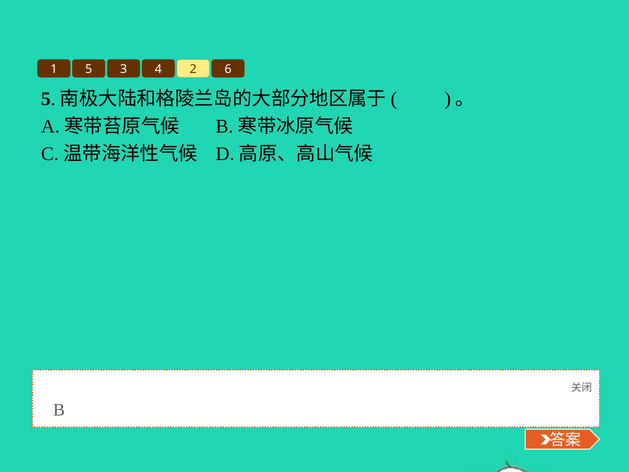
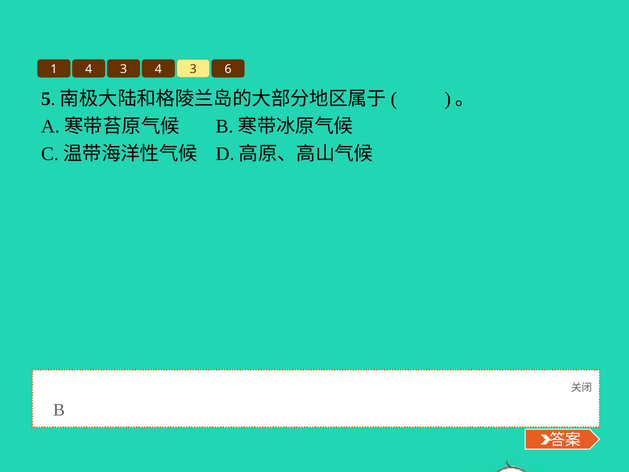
1 5: 5 -> 4 (89, 69)
3 4 2: 2 -> 3 (193, 69)
